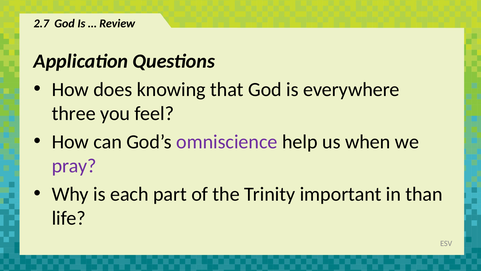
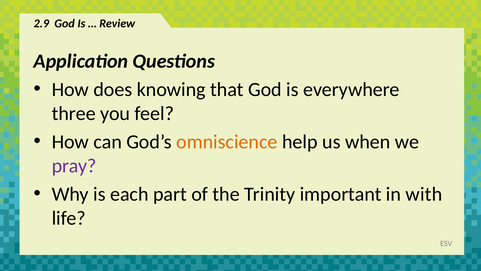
2.7: 2.7 -> 2.9 (41, 23)
omniscience colour: purple -> orange (227, 142)
than: than -> with (424, 194)
